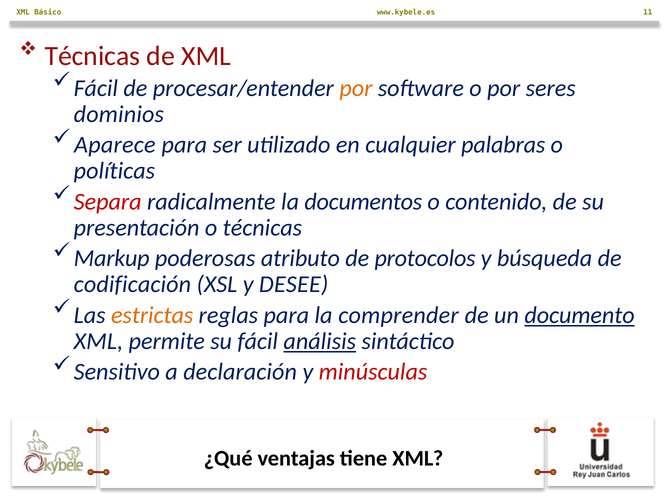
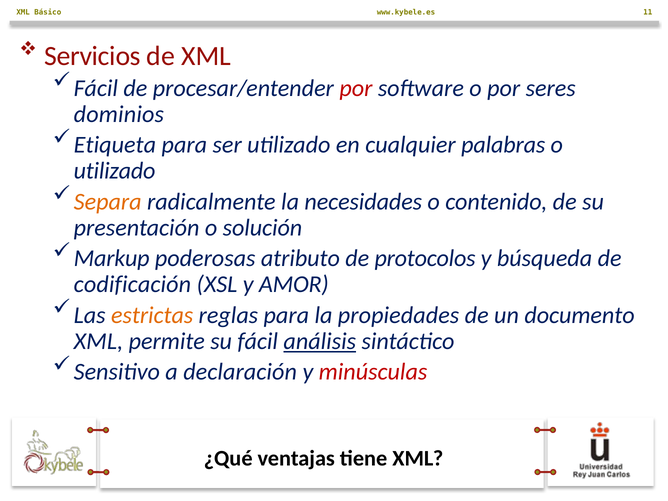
Técnicas: Técnicas -> Servicios (92, 56)
por colour: orange -> red (356, 88)
Aparece: Aparece -> Etiqueta (115, 145)
políticas: políticas -> utilizado (115, 171)
Separa colour: red -> orange (108, 202)
documentos: documentos -> necesidades (363, 202)
o técnicas: técnicas -> solución (262, 228)
DESEE: DESEE -> AMOR (294, 285)
comprender: comprender -> propiedades (399, 315)
documento underline: present -> none (580, 315)
